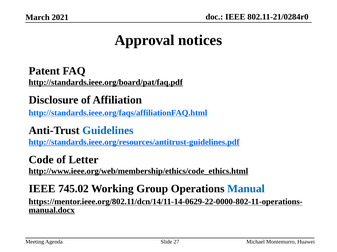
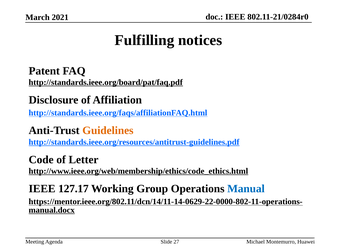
Approval: Approval -> Fulfilling (144, 40)
Guidelines colour: blue -> orange (108, 131)
745.02: 745.02 -> 127.17 (73, 189)
